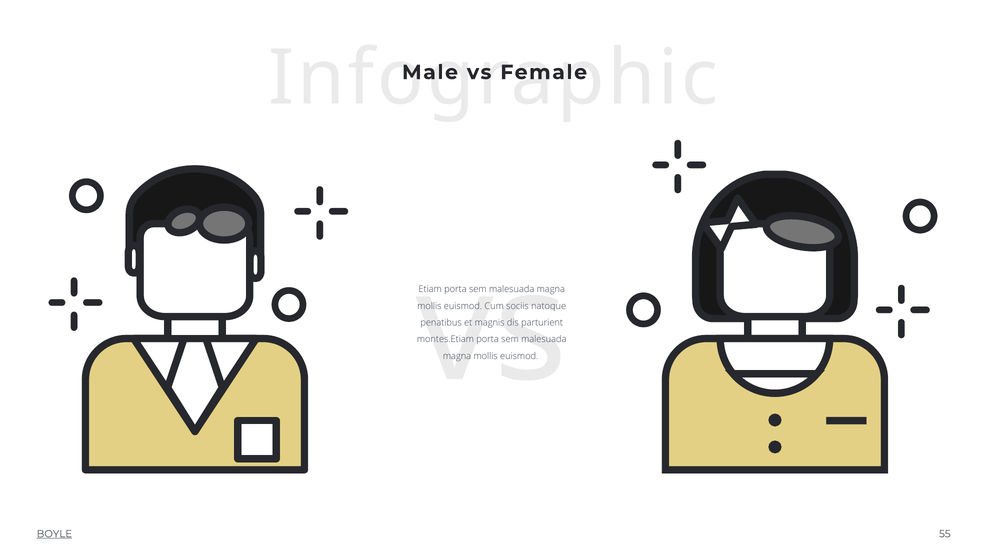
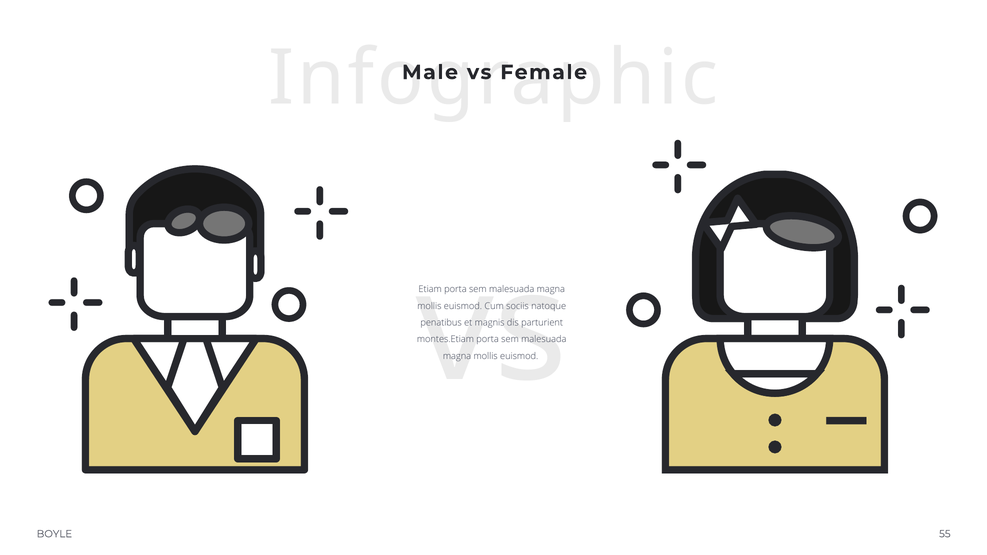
BOYLE underline: present -> none (54, 534)
